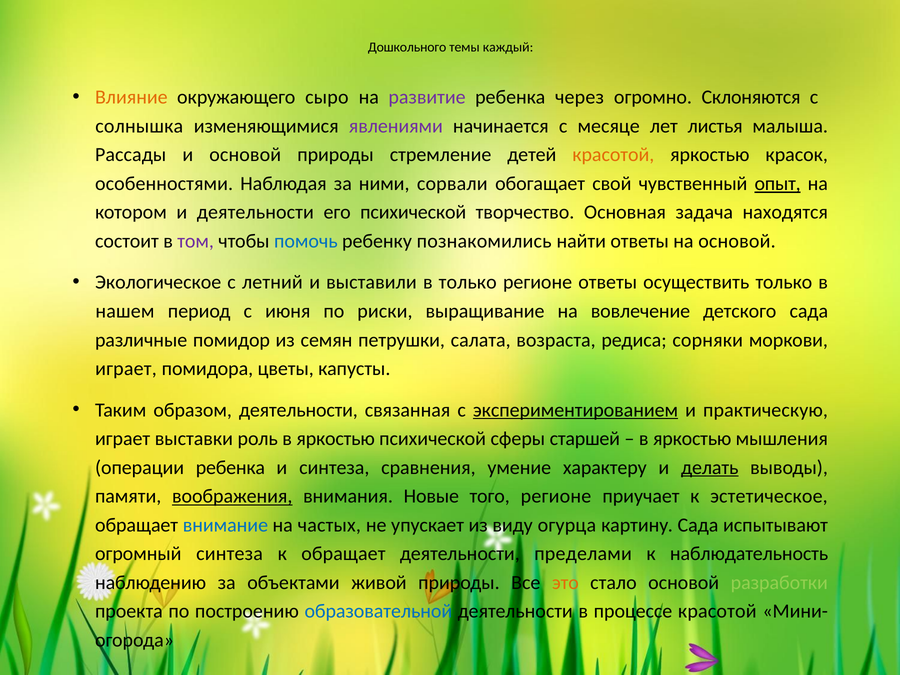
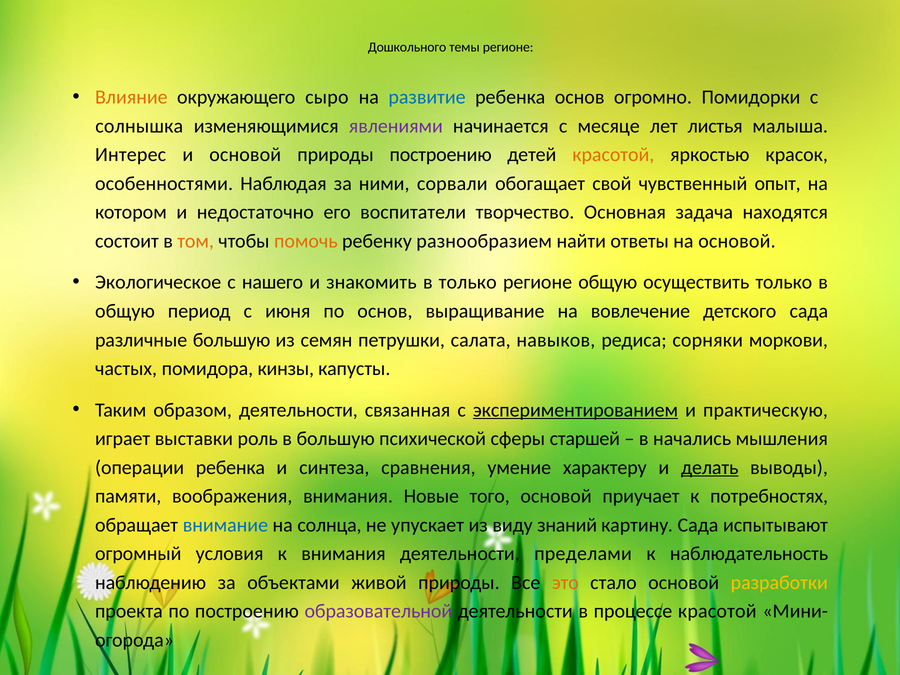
темы каждый: каждый -> регионе (508, 47)
развитие colour: purple -> blue (427, 97)
ребенка через: через -> основ (580, 97)
Склоняются: Склоняются -> Помидорки (751, 97)
Рассады: Рассады -> Интерес (131, 155)
природы стремление: стремление -> построению (441, 155)
опыт underline: present -> none (778, 184)
и деятельности: деятельности -> недостаточно (255, 212)
его психической: психической -> воспитатели (413, 212)
том colour: purple -> orange (196, 241)
помочь colour: blue -> orange (306, 241)
познакомились: познакомились -> разнообразием (484, 241)
летний: летний -> нашего (273, 282)
выставили: выставили -> знакомить (371, 282)
регионе ответы: ответы -> общую (608, 282)
нашем: нашем -> общую (125, 311)
по риски: риски -> основ (385, 311)
различные помидор: помидор -> большую (232, 340)
возраста: возраста -> навыков (556, 340)
играет: играет -> частых (126, 369)
цветы: цветы -> кинзы (286, 369)
роль в яркостью: яркостью -> большую (336, 439)
яркостью: яркостью -> начались (692, 439)
воображения underline: present -> none (232, 496)
того регионе: регионе -> основой (556, 496)
эстетическое: эстетическое -> потребностях (769, 496)
частых: частых -> солнца (330, 525)
огурца: огурца -> знаний (567, 525)
огромный синтеза: синтеза -> условия (230, 554)
к обращает: обращает -> внимания (344, 554)
разработки colour: light green -> yellow (779, 583)
образовательной colour: blue -> purple (378, 611)
